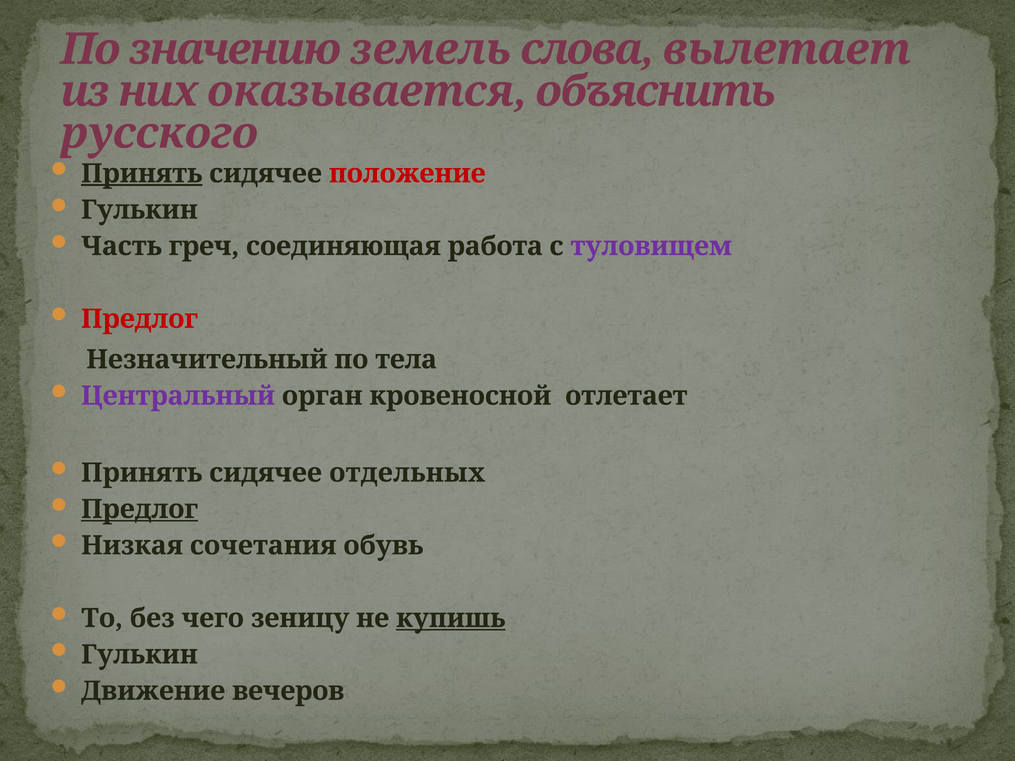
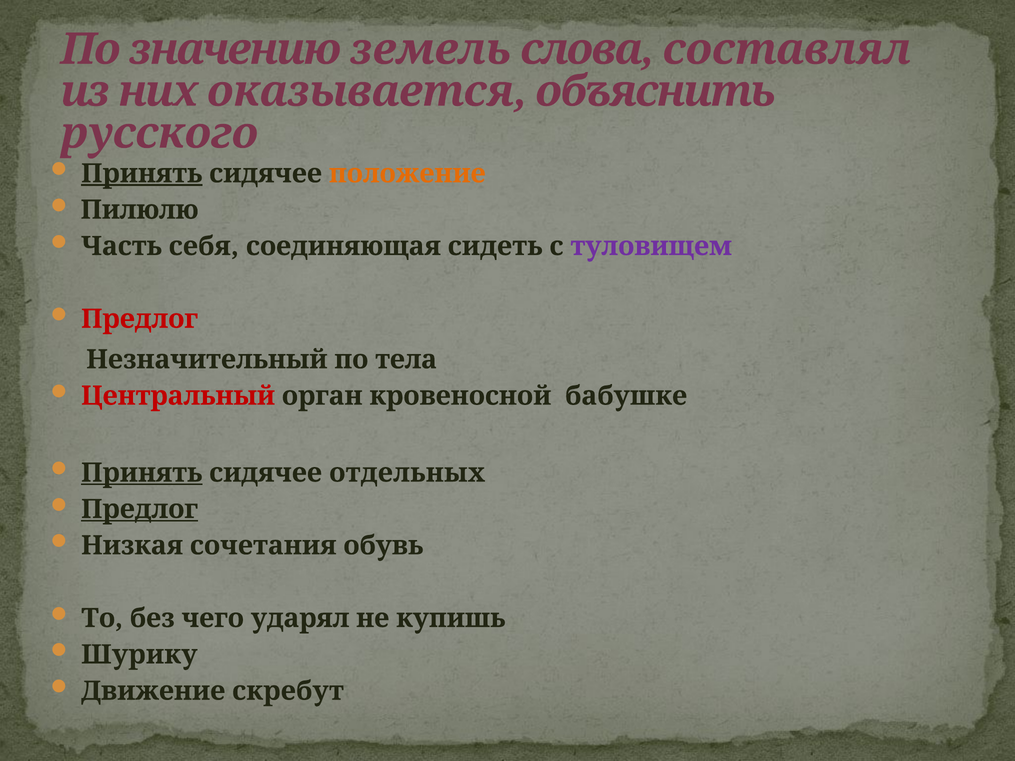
вылетает: вылетает -> составлял (787, 49)
положение colour: red -> orange (407, 174)
Гулькин: Гулькин -> Пилюлю (140, 210)
греч: греч -> себя (204, 246)
работа: работа -> сидеть (495, 246)
Центральный colour: purple -> red (178, 396)
отлетает: отлетает -> бабушке (626, 396)
Принять underline: none -> present (142, 473)
зеницу: зеницу -> ударял (300, 618)
купишь underline: present -> none (451, 618)
Гулькин: Гулькин -> Шурику (139, 655)
вечеров: вечеров -> скребут (288, 691)
